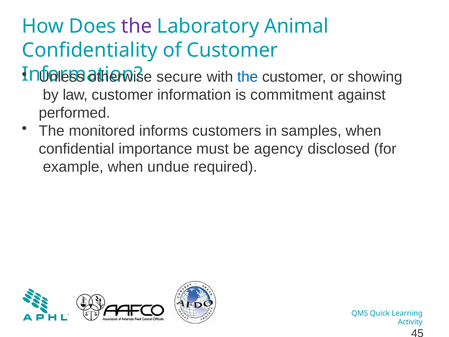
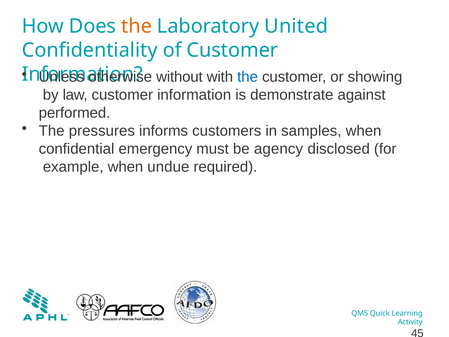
the colour: purple -> orange (137, 26)
Animal: Animal -> United (296, 26)
secure: secure -> without (179, 77)
commitment: commitment -> demonstrate (292, 95)
monitored: monitored -> pressures (102, 131)
importance: importance -> emergency (155, 149)
